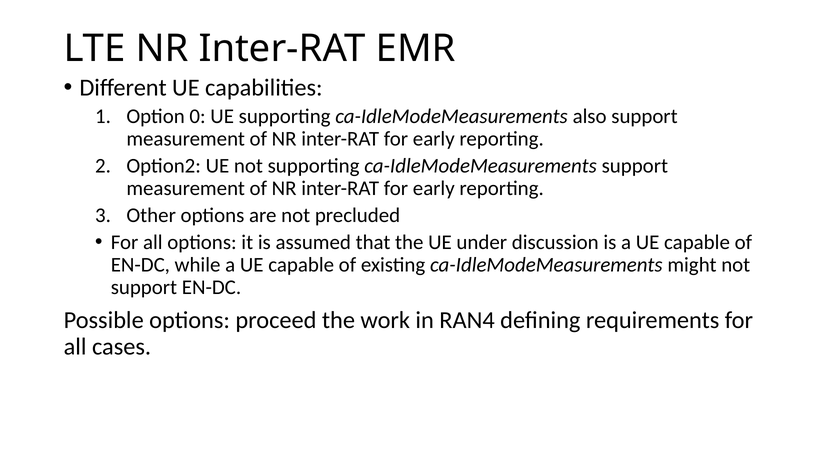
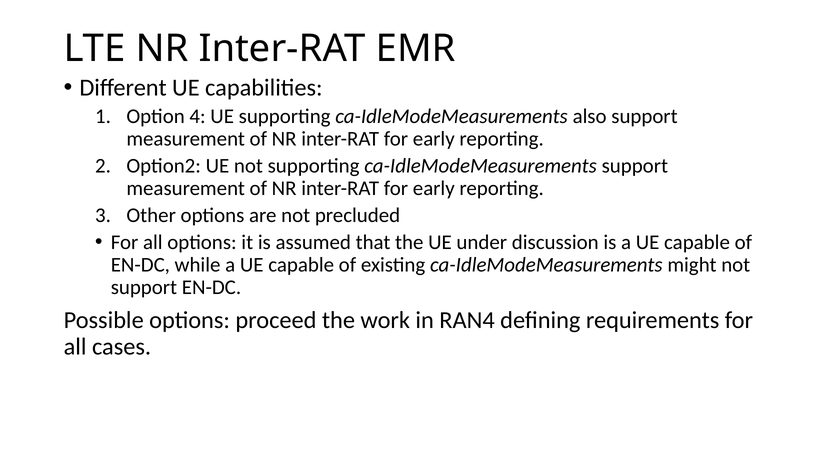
0: 0 -> 4 (198, 116)
